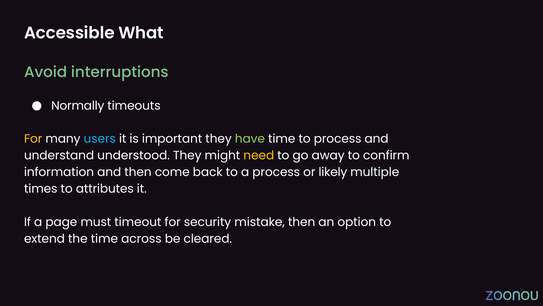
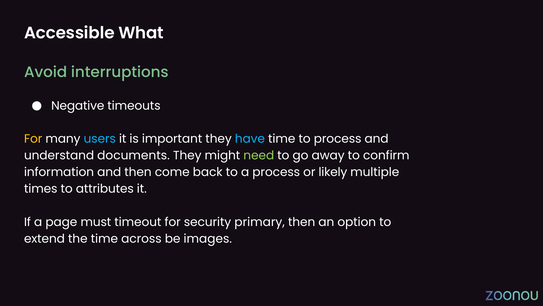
Normally: Normally -> Negative (78, 105)
have colour: light green -> light blue (250, 139)
understood: understood -> documents (133, 155)
need colour: yellow -> light green (259, 155)
mistake: mistake -> primary (260, 222)
cleared: cleared -> images (208, 239)
